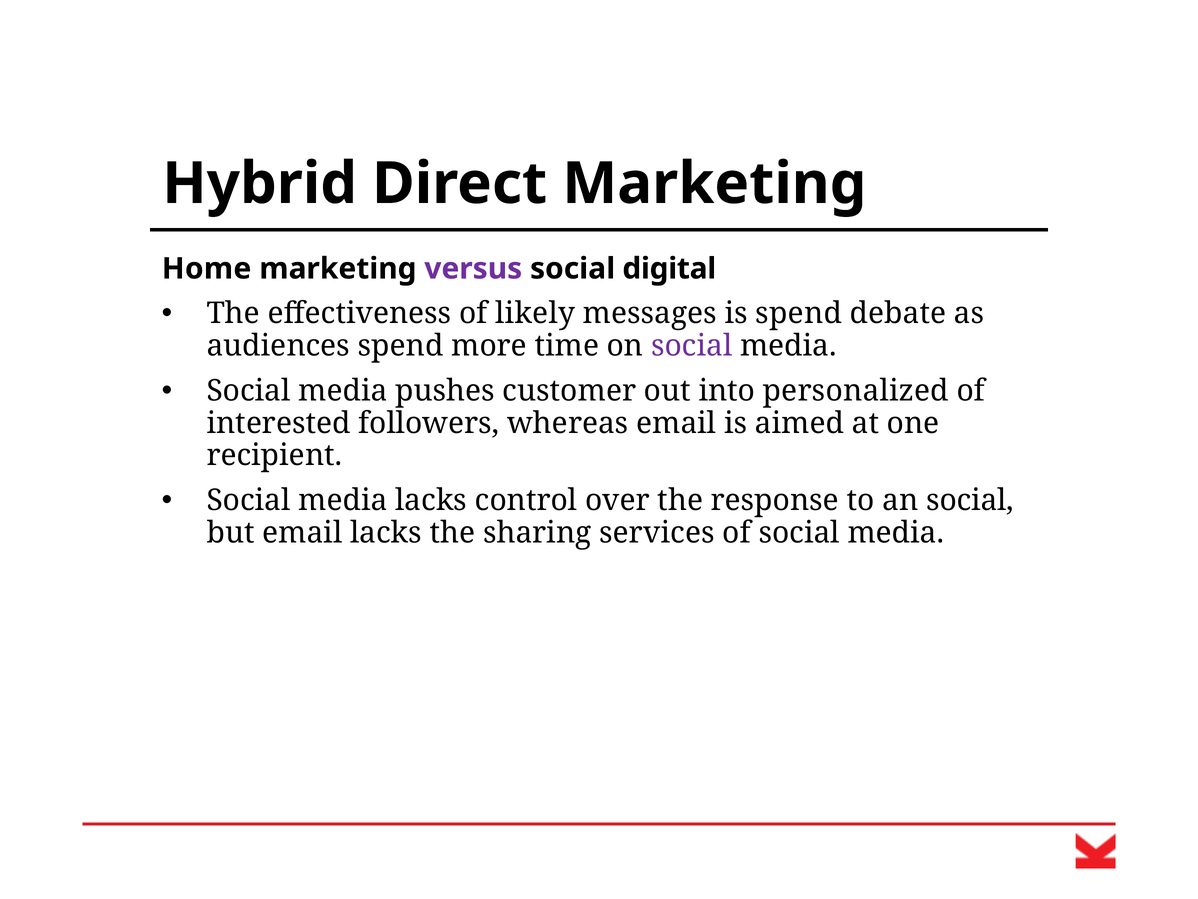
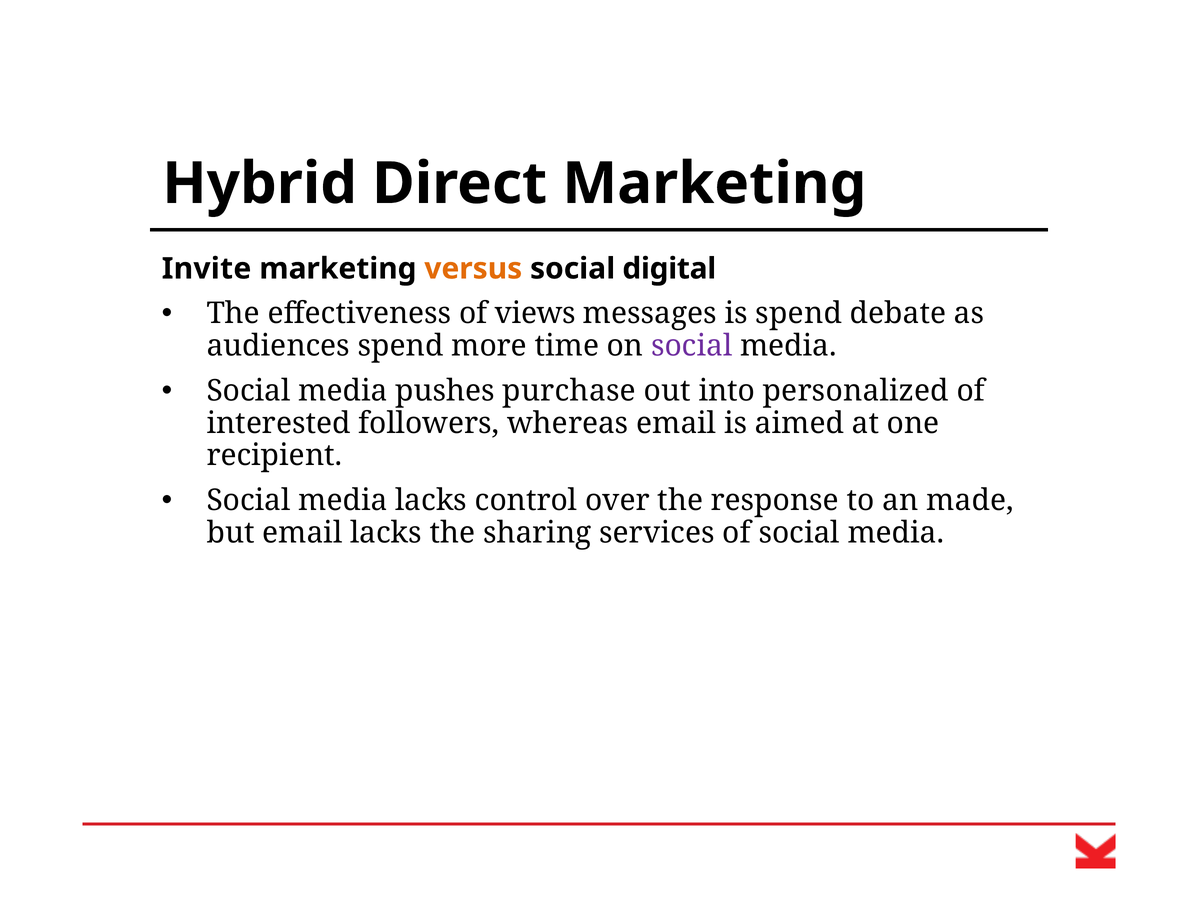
Home: Home -> Invite (206, 268)
versus colour: purple -> orange (473, 268)
likely: likely -> views (535, 313)
customer: customer -> purchase (569, 391)
an social: social -> made (970, 500)
